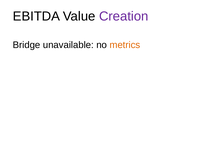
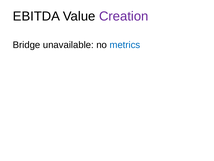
metrics colour: orange -> blue (125, 45)
